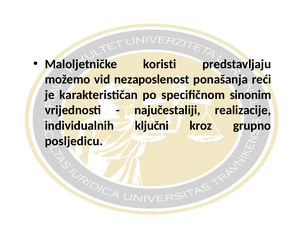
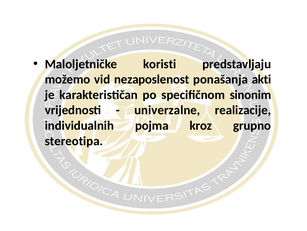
reći: reći -> akti (262, 79)
najučestaliji: najučestaliji -> univerzalne (167, 110)
ključni: ključni -> pojma (152, 125)
posljedicu: posljedicu -> stereotipa (74, 141)
